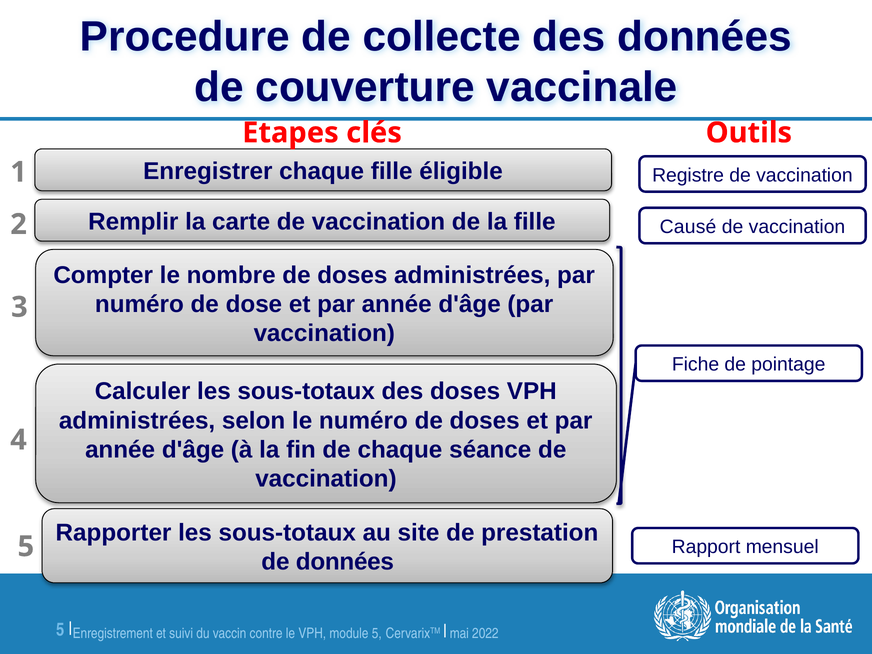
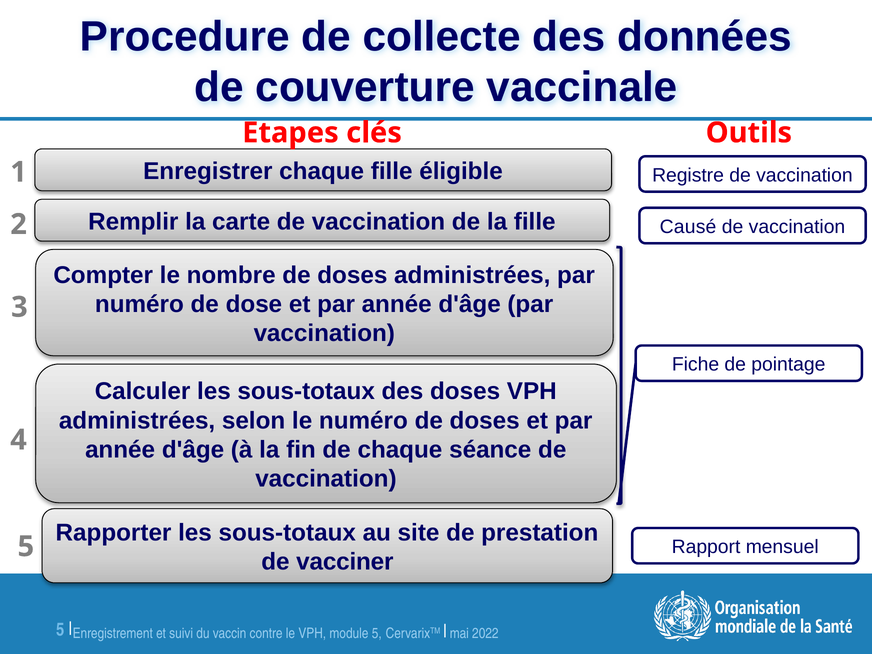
de données: données -> vacciner (345, 562)
